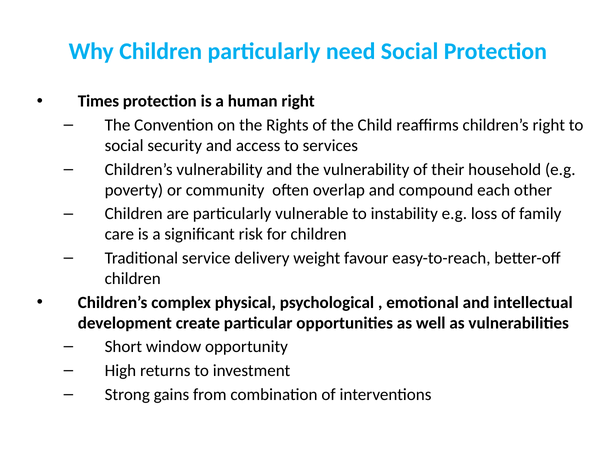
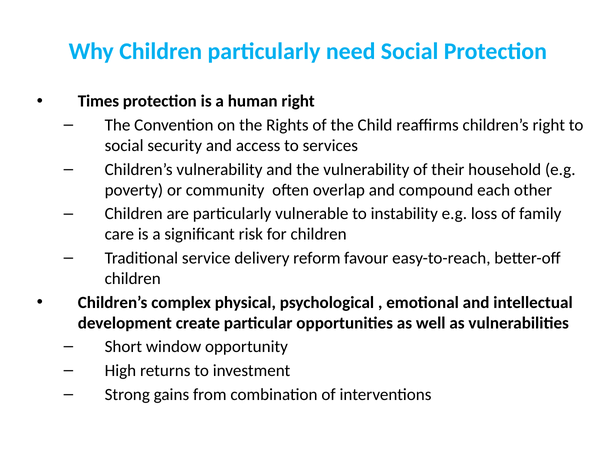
weight: weight -> reform (317, 258)
